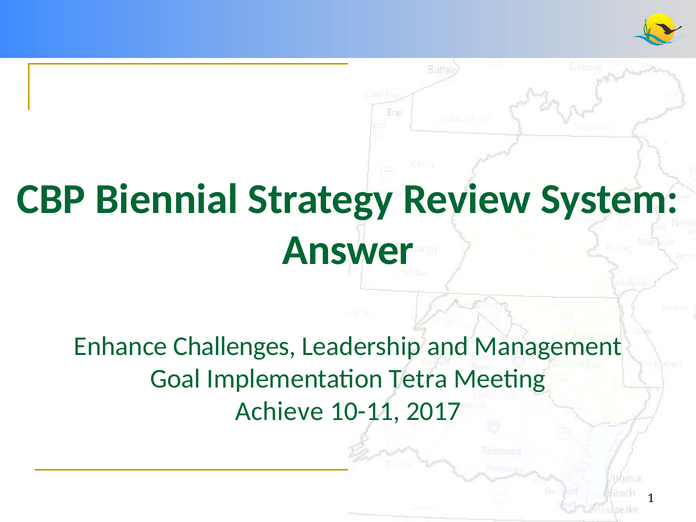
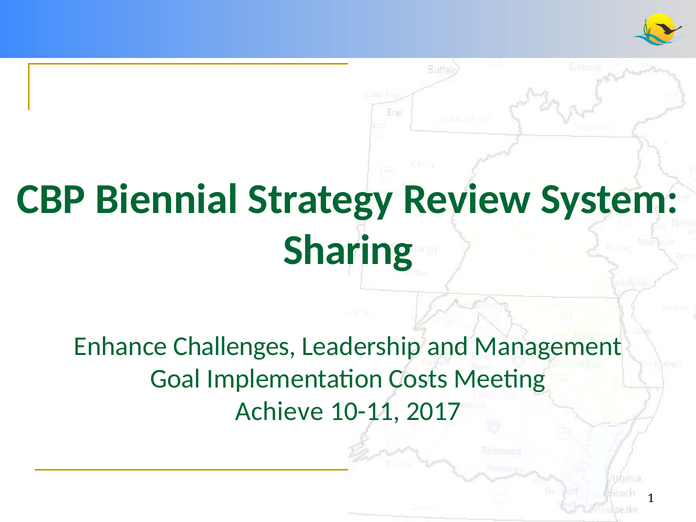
Answer: Answer -> Sharing (348, 250)
Tetra: Tetra -> Costs (418, 379)
